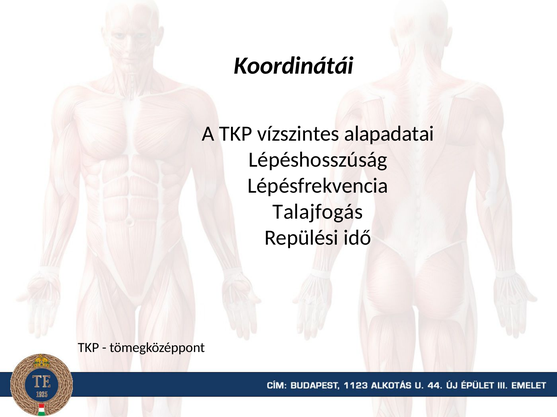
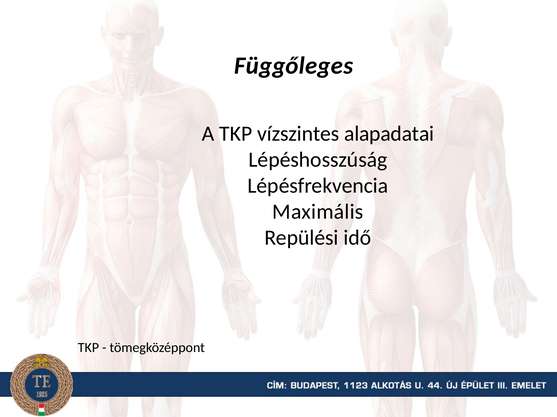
Koordinátái: Koordinátái -> Függőleges (294, 66)
Talajfogás: Talajfogás -> Maximális (318, 212)
